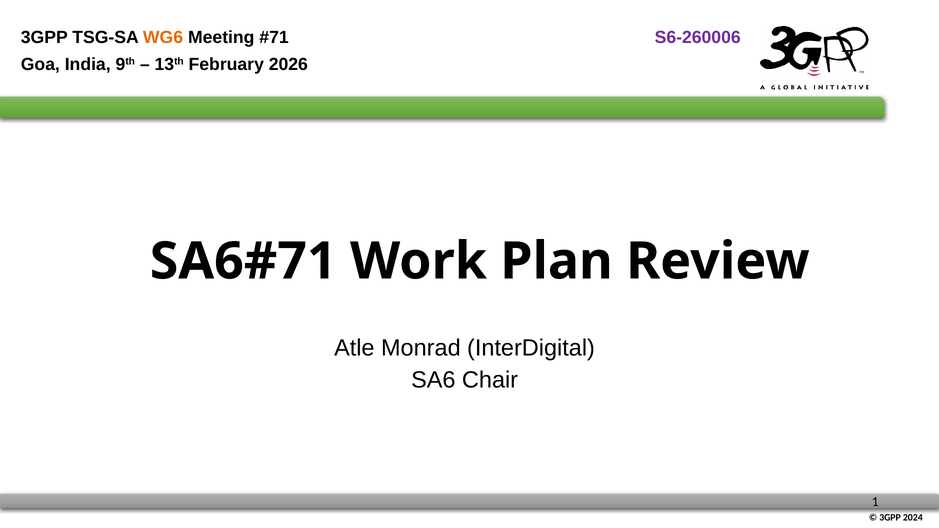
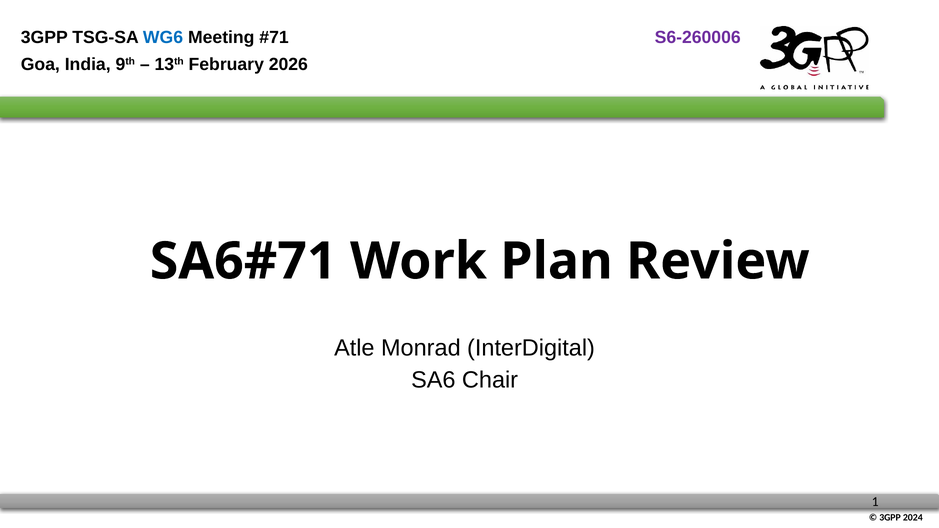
WG6 colour: orange -> blue (163, 37)
